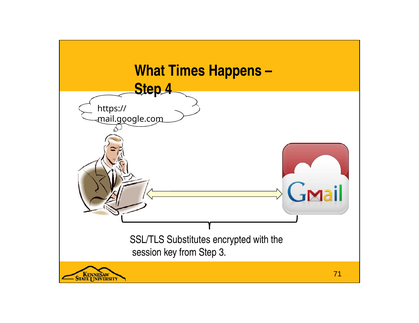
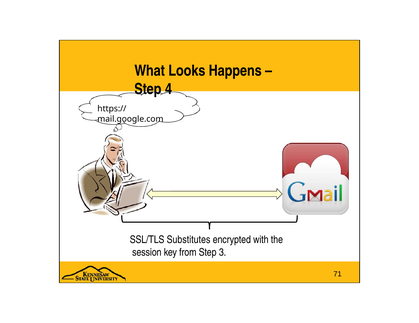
Times: Times -> Looks (187, 71)
